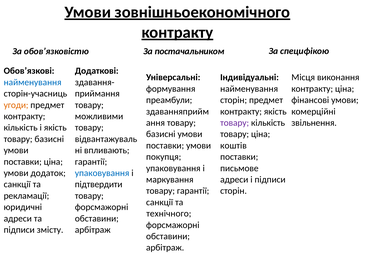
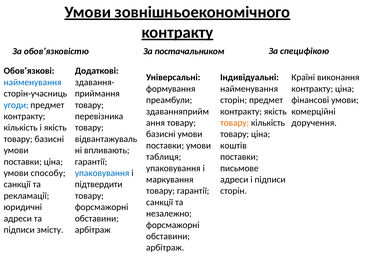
Місця: Місця -> Країні (303, 77)
угоди colour: orange -> blue (16, 105)
можливими: можливими -> перевізника (99, 116)
товару colour: purple -> orange (235, 123)
звільнення: звільнення -> доручення (314, 123)
покупця: покупця -> таблиця (164, 157)
додаток: додаток -> способу (48, 173)
технічного: технічного -> незалежно (169, 214)
